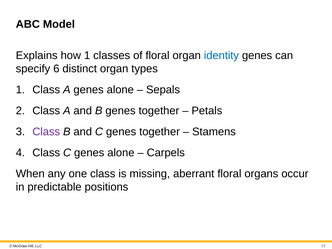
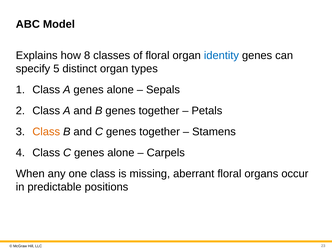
how 1: 1 -> 8 (87, 55)
6: 6 -> 5 (56, 69)
Class colour: purple -> orange (46, 132)
